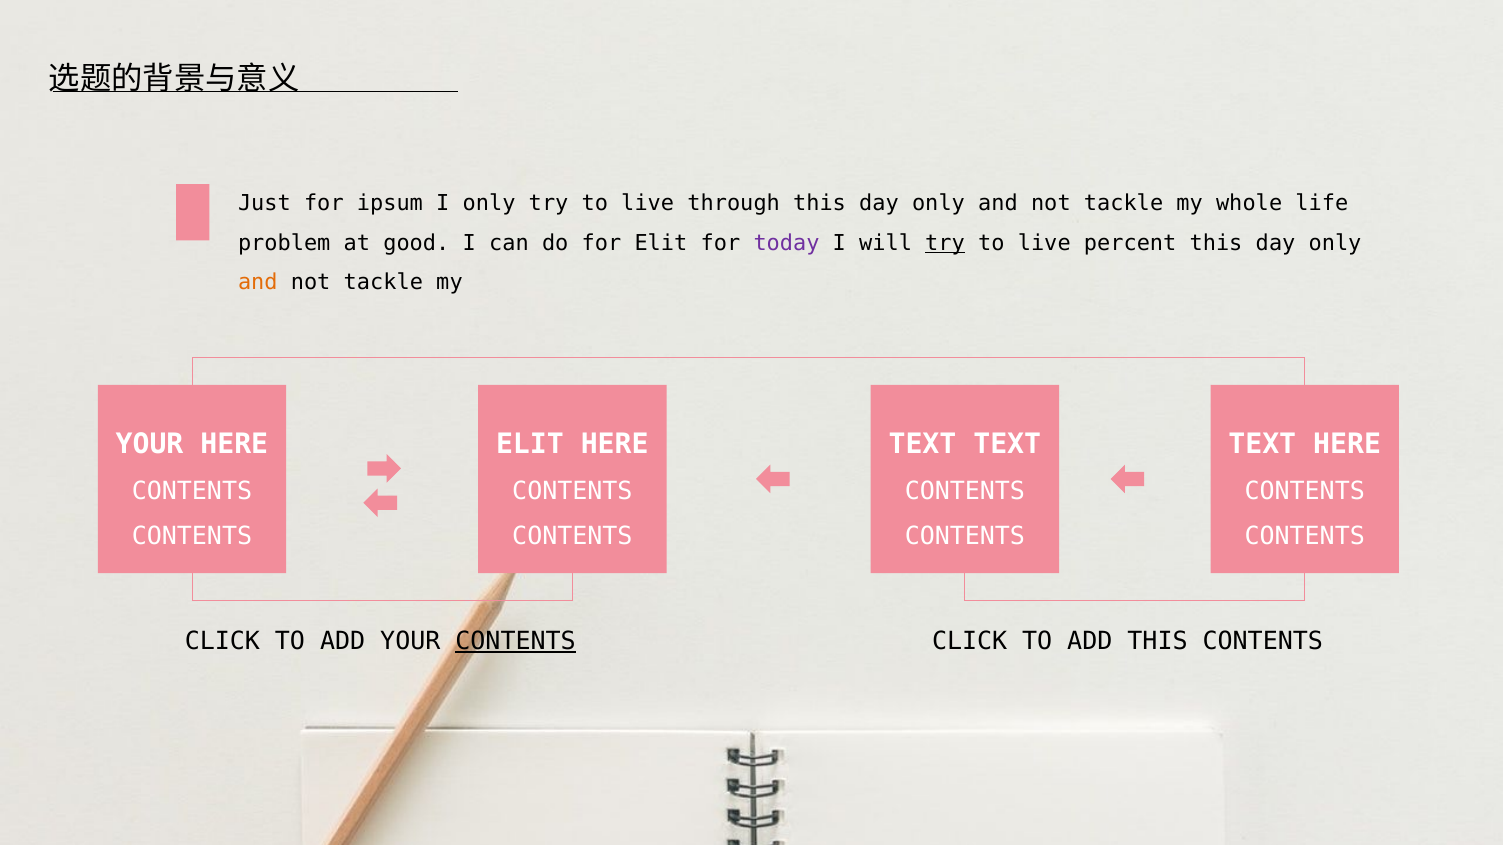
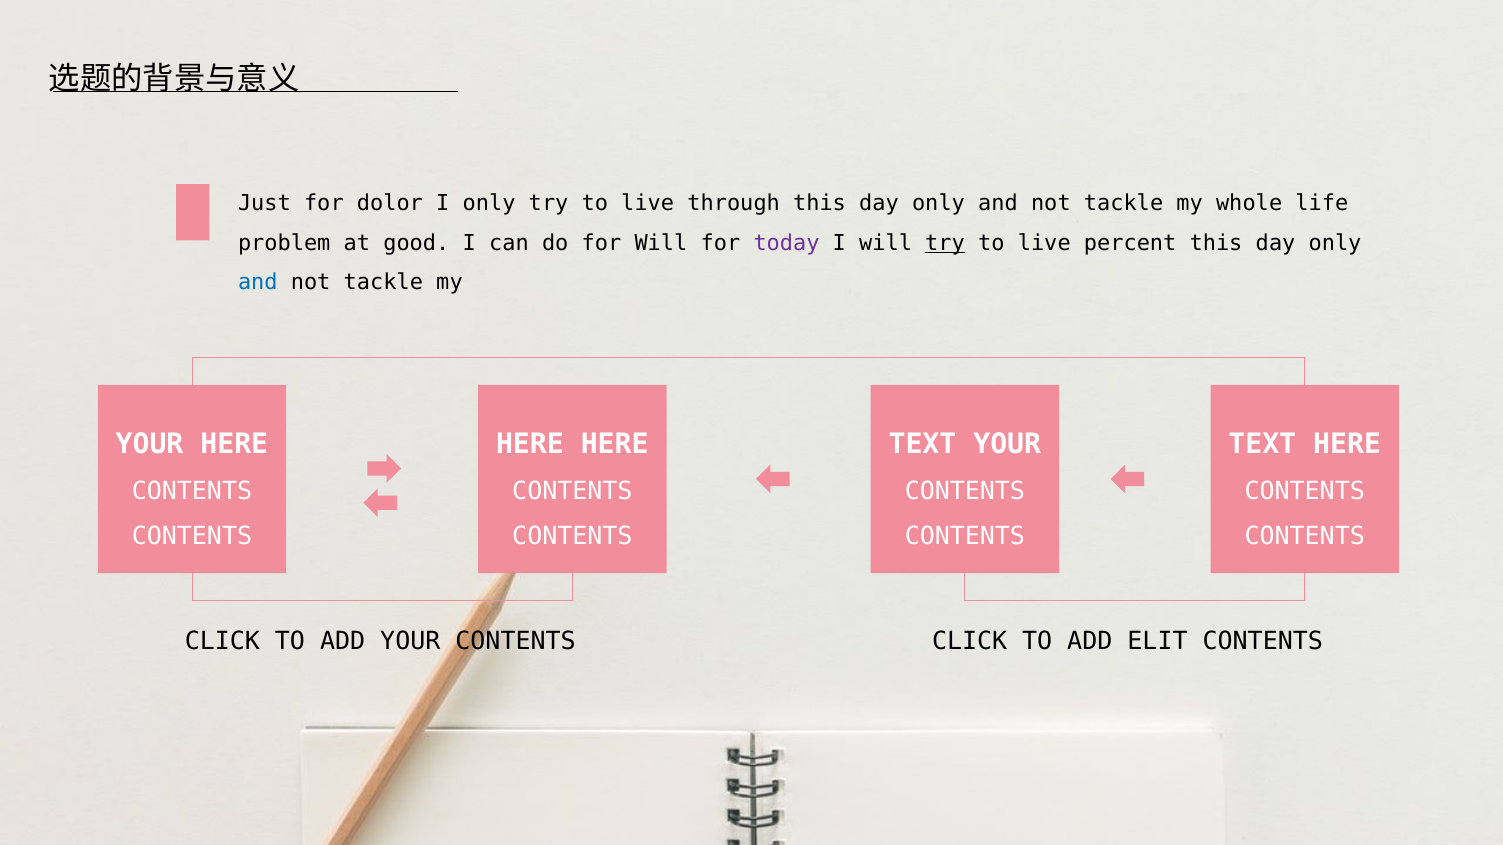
ipsum: ipsum -> dolor (390, 204)
for Elit: Elit -> Will (661, 243)
and colour: orange -> blue (258, 283)
ELIT: ELIT -> HERE (530, 445)
TEXT TEXT: TEXT -> YOUR (1007, 445)
CONTENTS underline: present -> none (516, 642)
ADD THIS: THIS -> ELIT (1158, 642)
